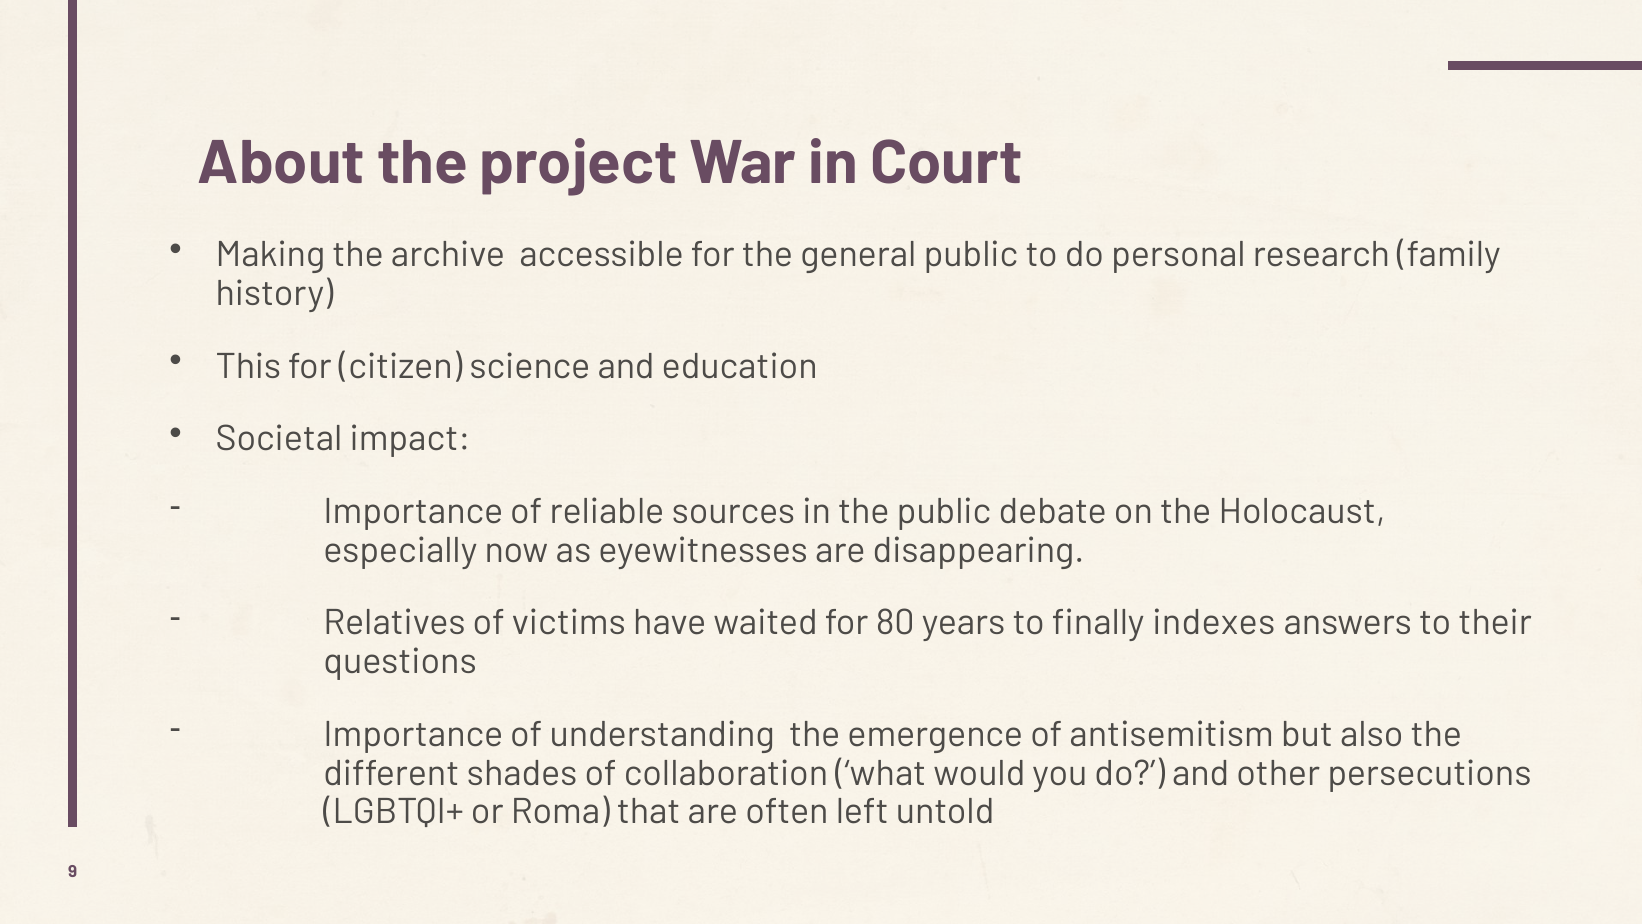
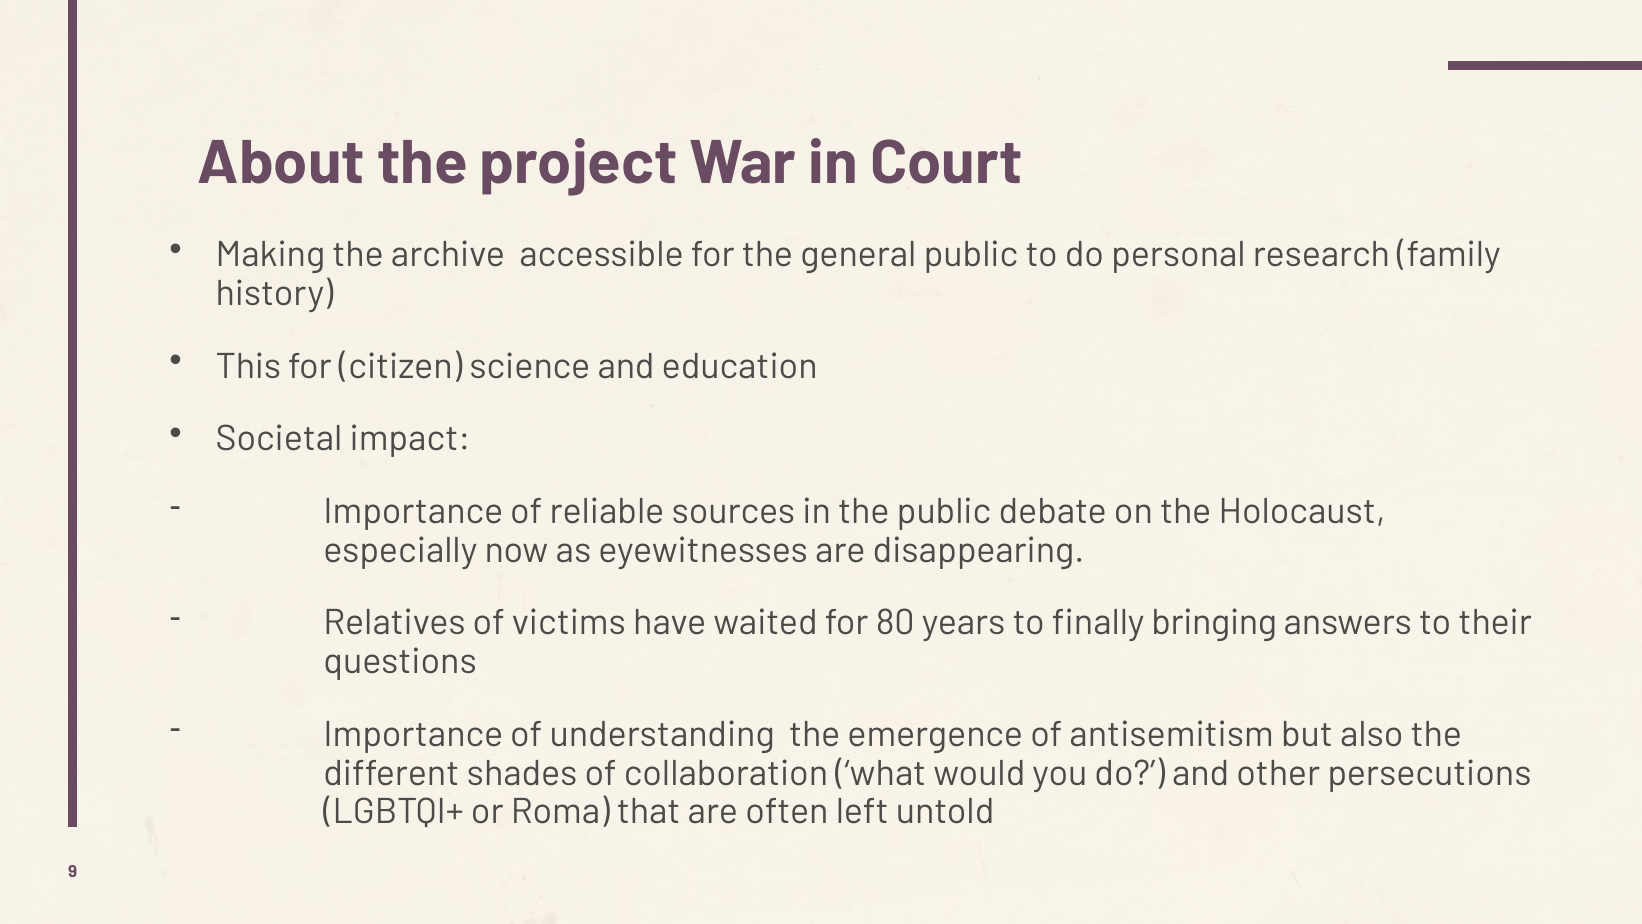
indexes: indexes -> bringing (1214, 623)
